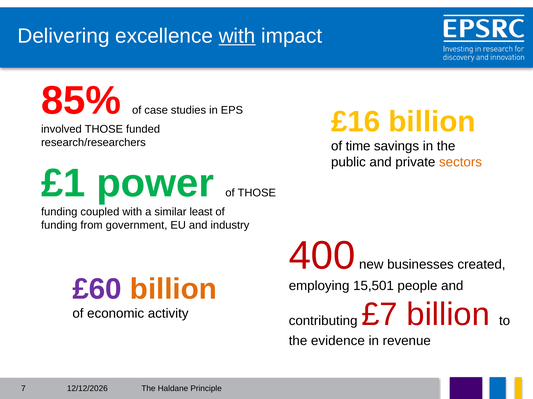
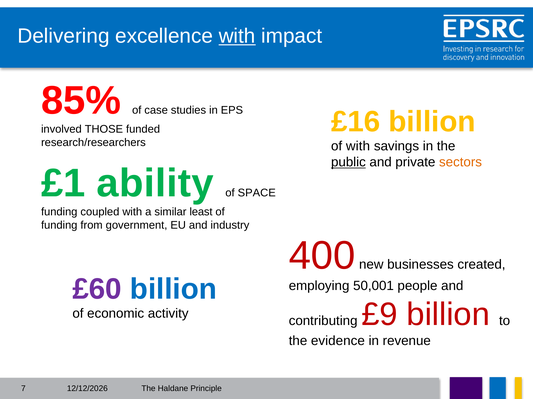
of time: time -> with (358, 147)
public underline: none -> present (348, 163)
power: power -> ability (155, 184)
of THOSE: THOSE -> SPACE (257, 193)
billion colour: orange -> blue (173, 290)
15,501: 15,501 -> 50,001 (373, 286)
£7: £7 -> £9 (379, 315)
